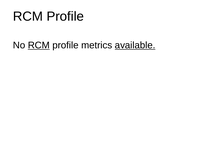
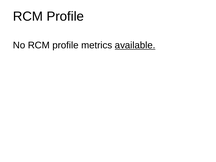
RCM underline: present -> none (39, 45)
